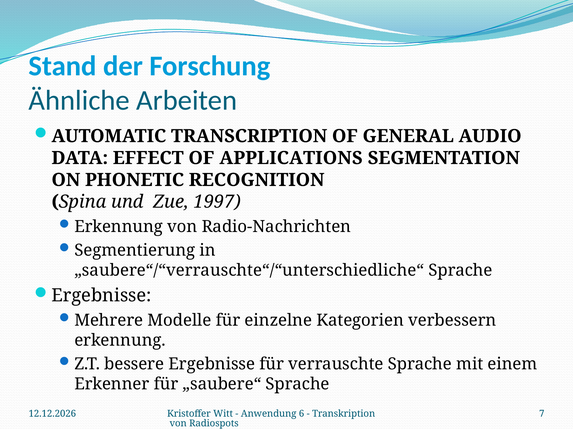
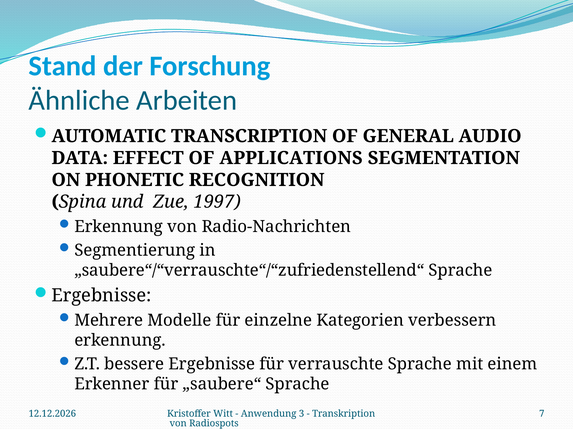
„saubere“/“verrauschte“/“unterschiedliche“: „saubere“/“verrauschte“/“unterschiedliche“ -> „saubere“/“verrauschte“/“zufriedenstellend“ (249, 271)
6: 6 -> 3 (302, 415)
